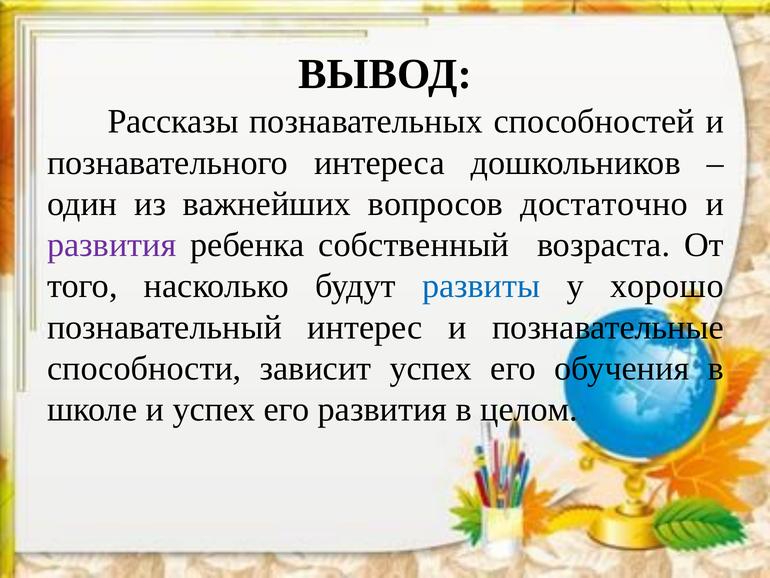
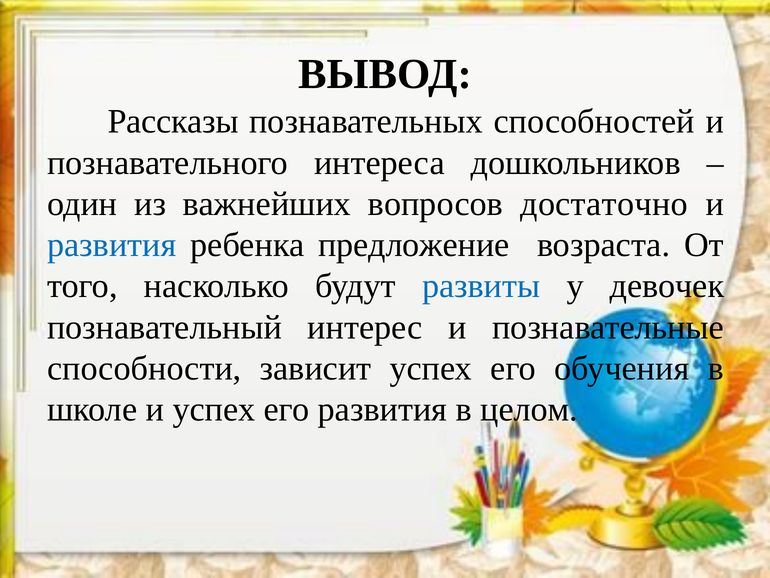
развития colour: purple -> blue (112, 245)
собственный: собственный -> предложение (414, 245)
хорошо: хорошо -> девочек (667, 286)
